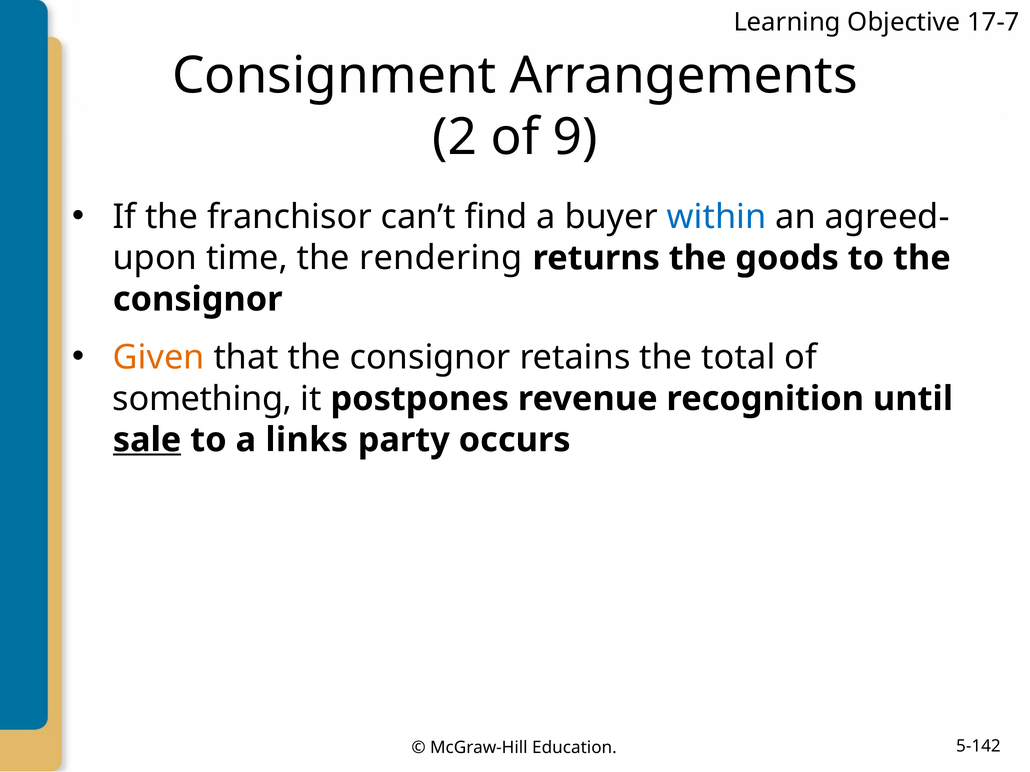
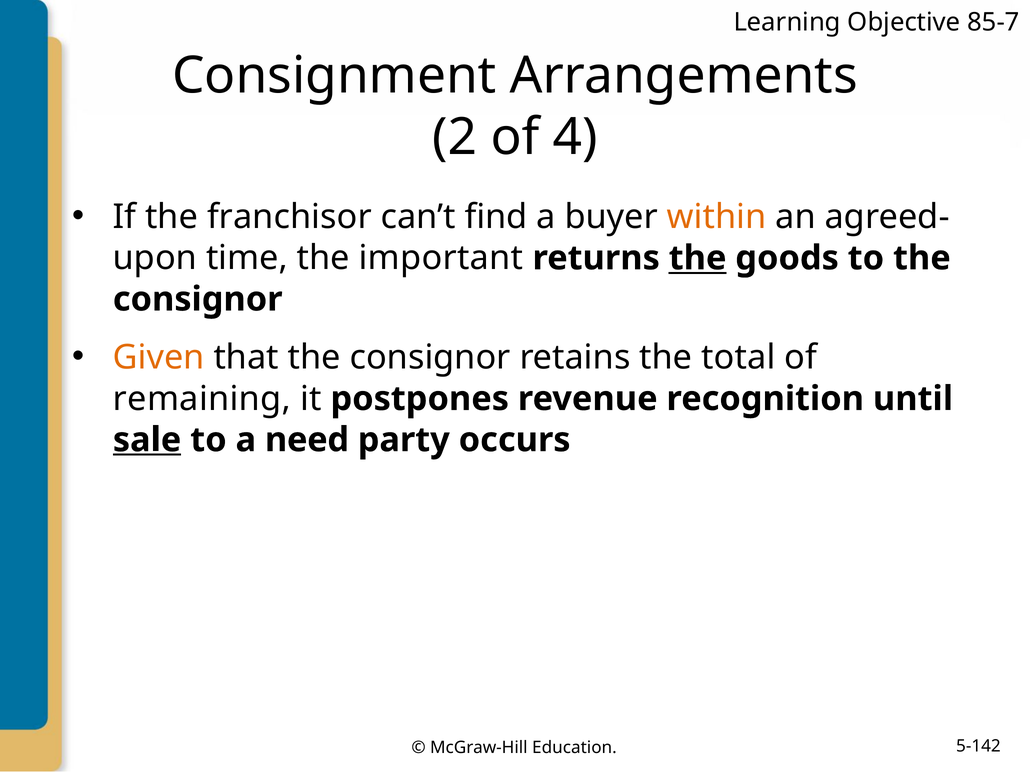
17-7: 17-7 -> 85-7 (993, 22)
9: 9 -> 4 (575, 138)
within colour: blue -> orange (717, 217)
rendering: rendering -> important (441, 258)
the underline: none -> present (698, 258)
something: something -> remaining (202, 399)
links: links -> need (307, 440)
